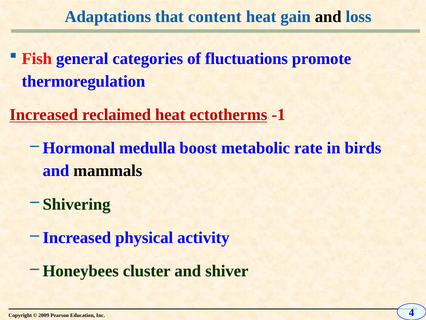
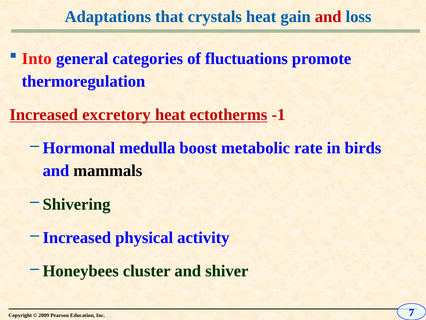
content: content -> crystals (215, 17)
and colour: black -> red (328, 17)
Fish: Fish -> Into (37, 59)
reclaimed: reclaimed -> excretory (116, 115)
4: 4 -> 7 (412, 312)
